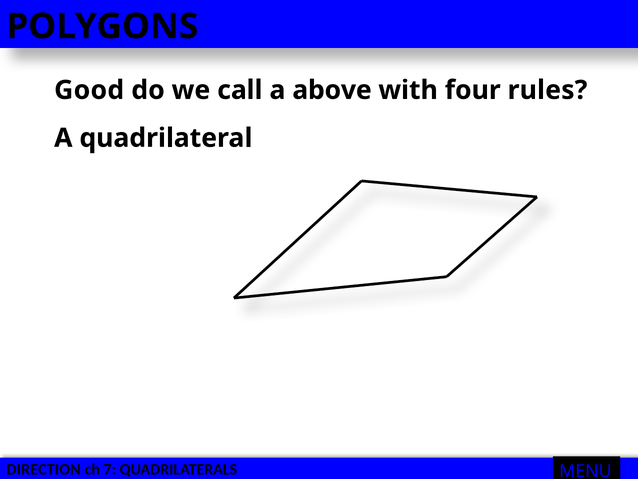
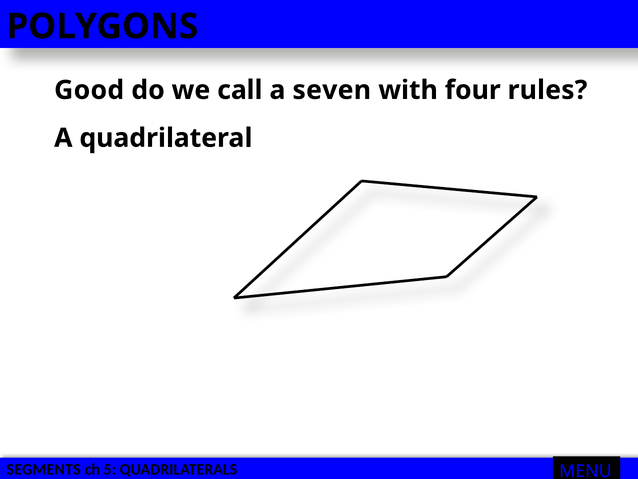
above: above -> seven (332, 90)
DIRECTION: DIRECTION -> SEGMENTS (44, 469)
7: 7 -> 5 (110, 469)
